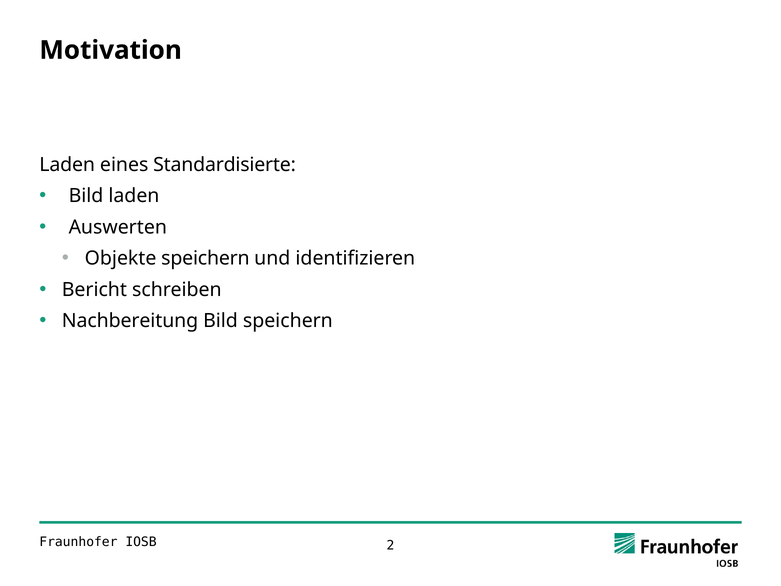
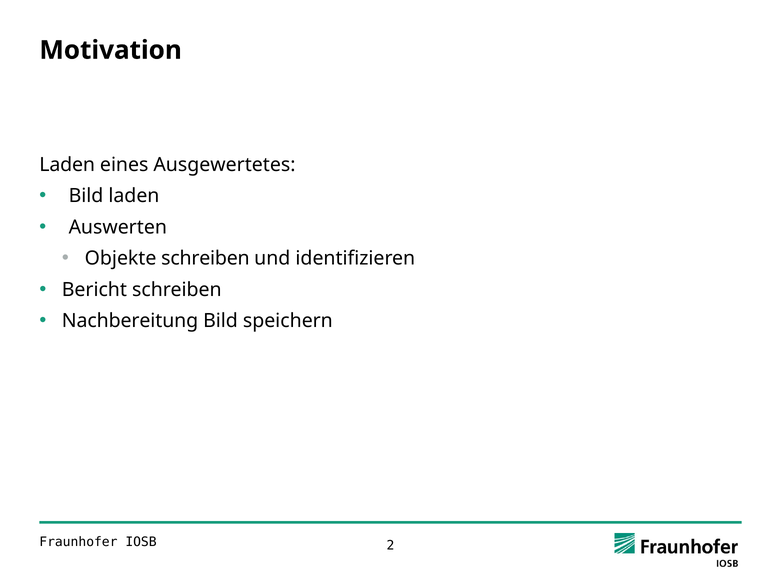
Standardisierte: Standardisierte -> Ausgewertetes (224, 165)
Objekte speichern: speichern -> schreiben (205, 258)
